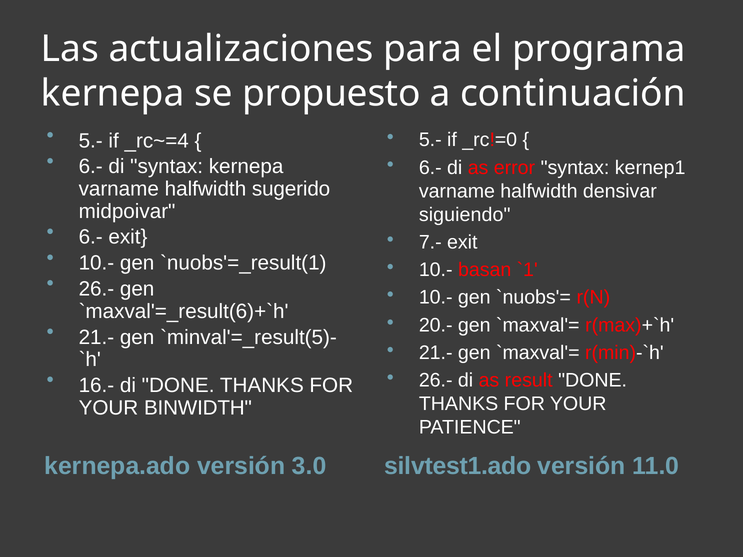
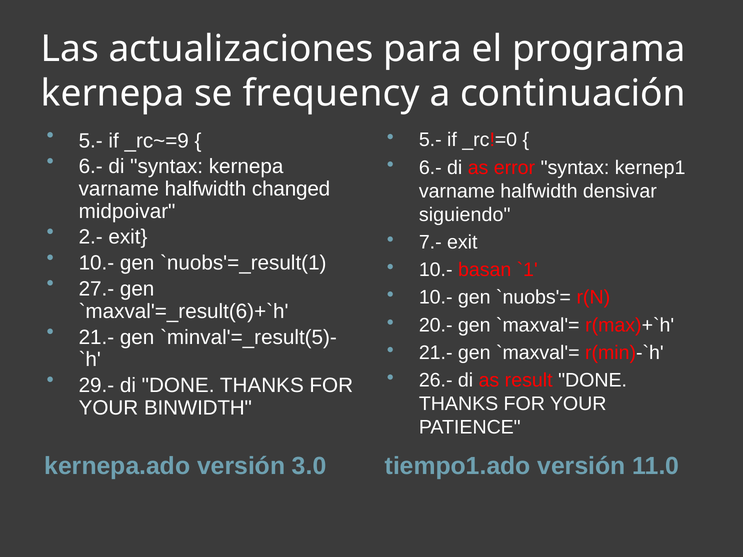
propuesto: propuesto -> frequency (331, 93)
_rc~=4: _rc~=4 -> _rc~=9 (157, 141)
sugerido: sugerido -> changed (291, 189)
6.-: 6.- -> 2.- (91, 237)
26.-: 26.- -> 27.- (96, 289)
16.-: 16.- -> 29.- (96, 386)
silvtest1.ado: silvtest1.ado -> tiempo1.ado (458, 466)
